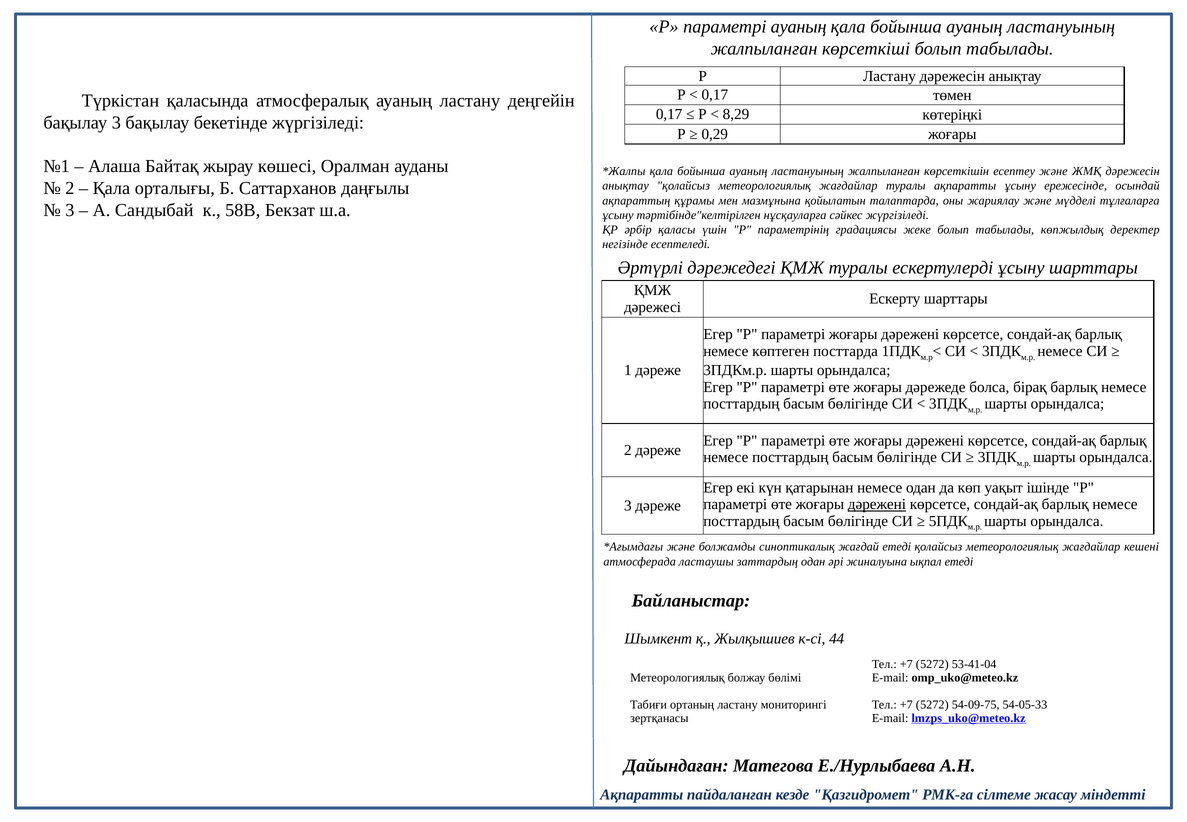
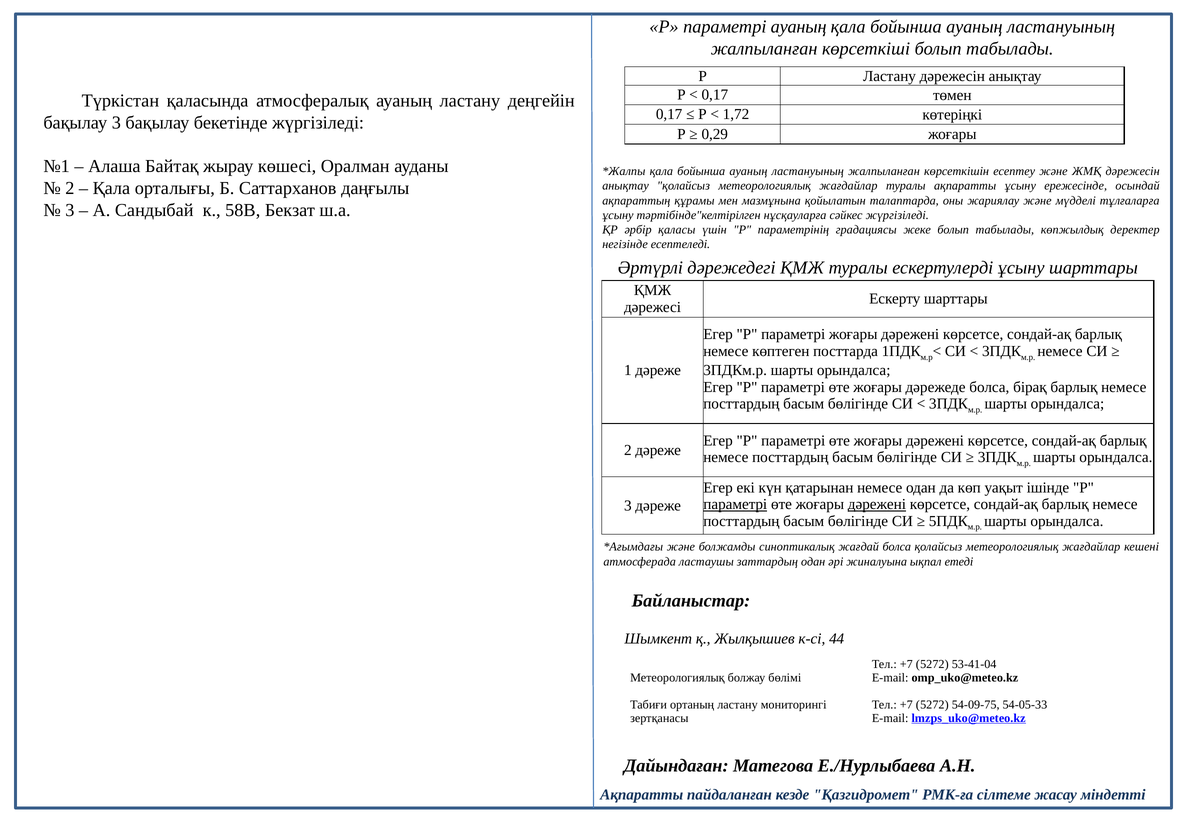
8,29: 8,29 -> 1,72 (736, 114)
параметрі underline: none -> present (735, 504)
жағдай етеді: етеді -> болса (897, 547)
